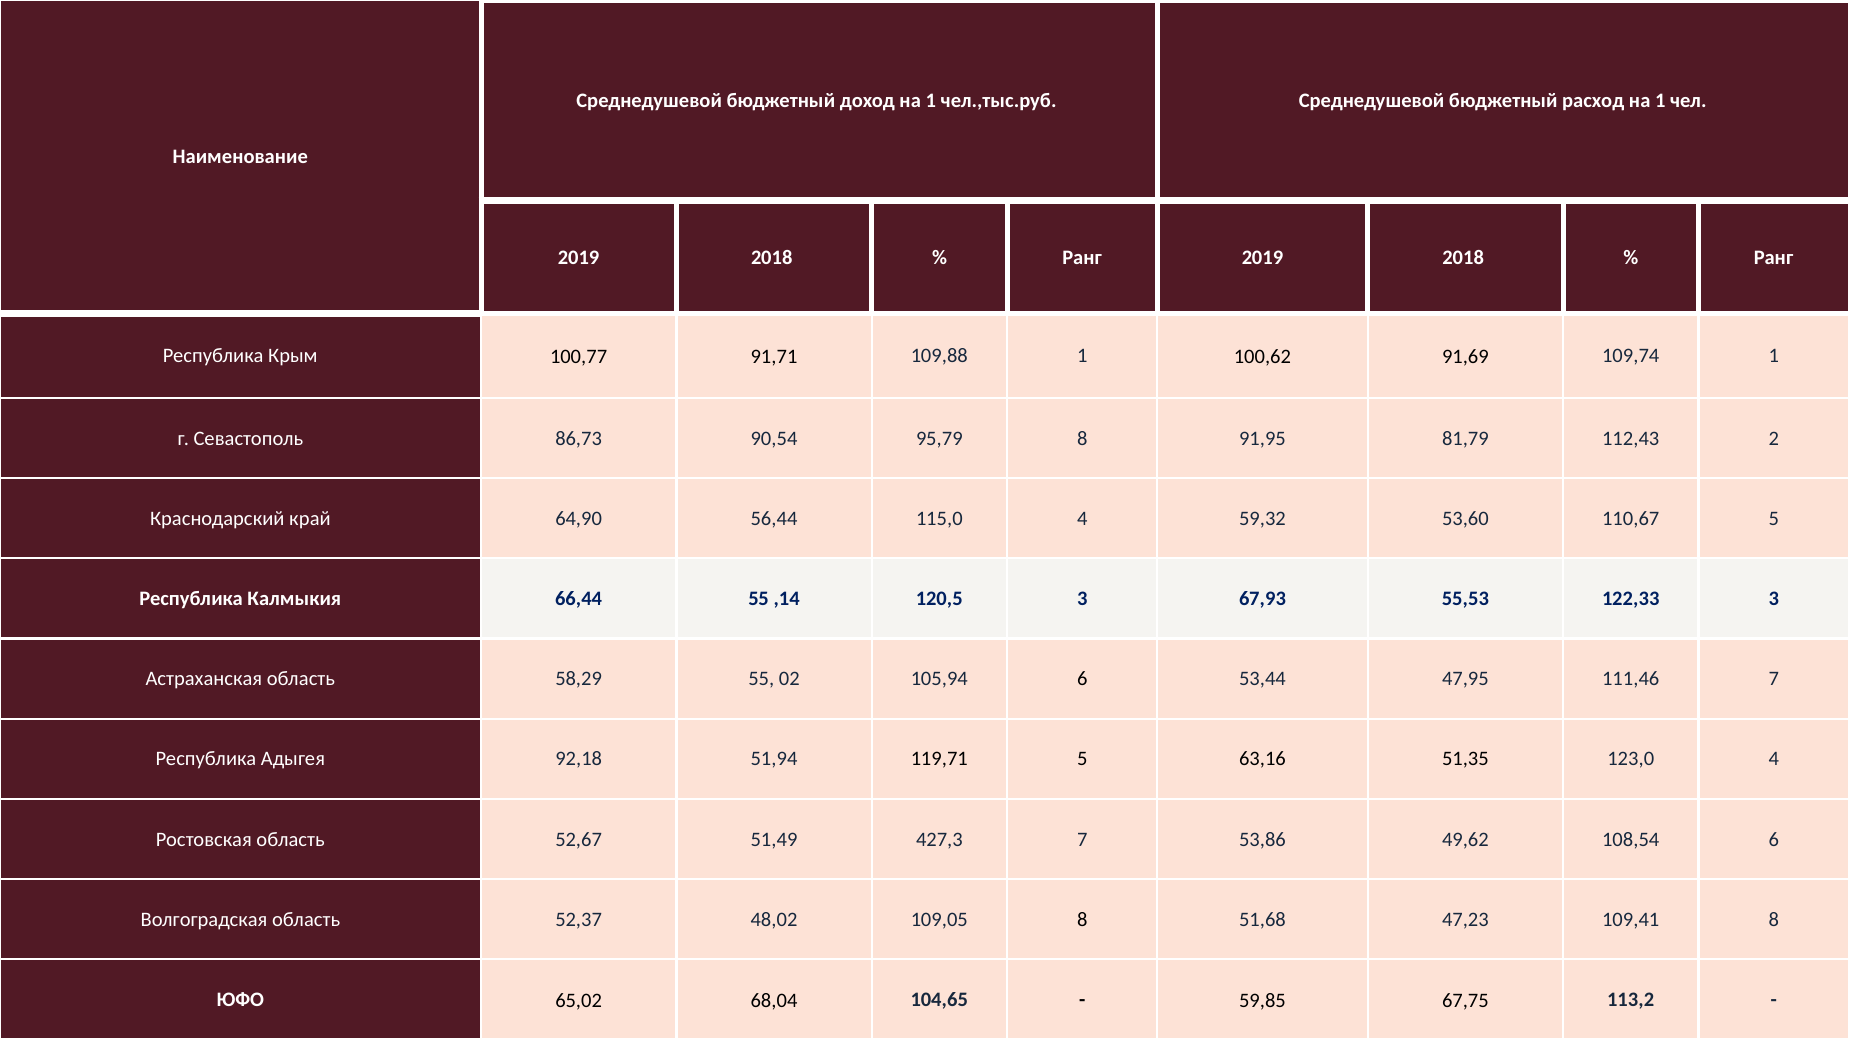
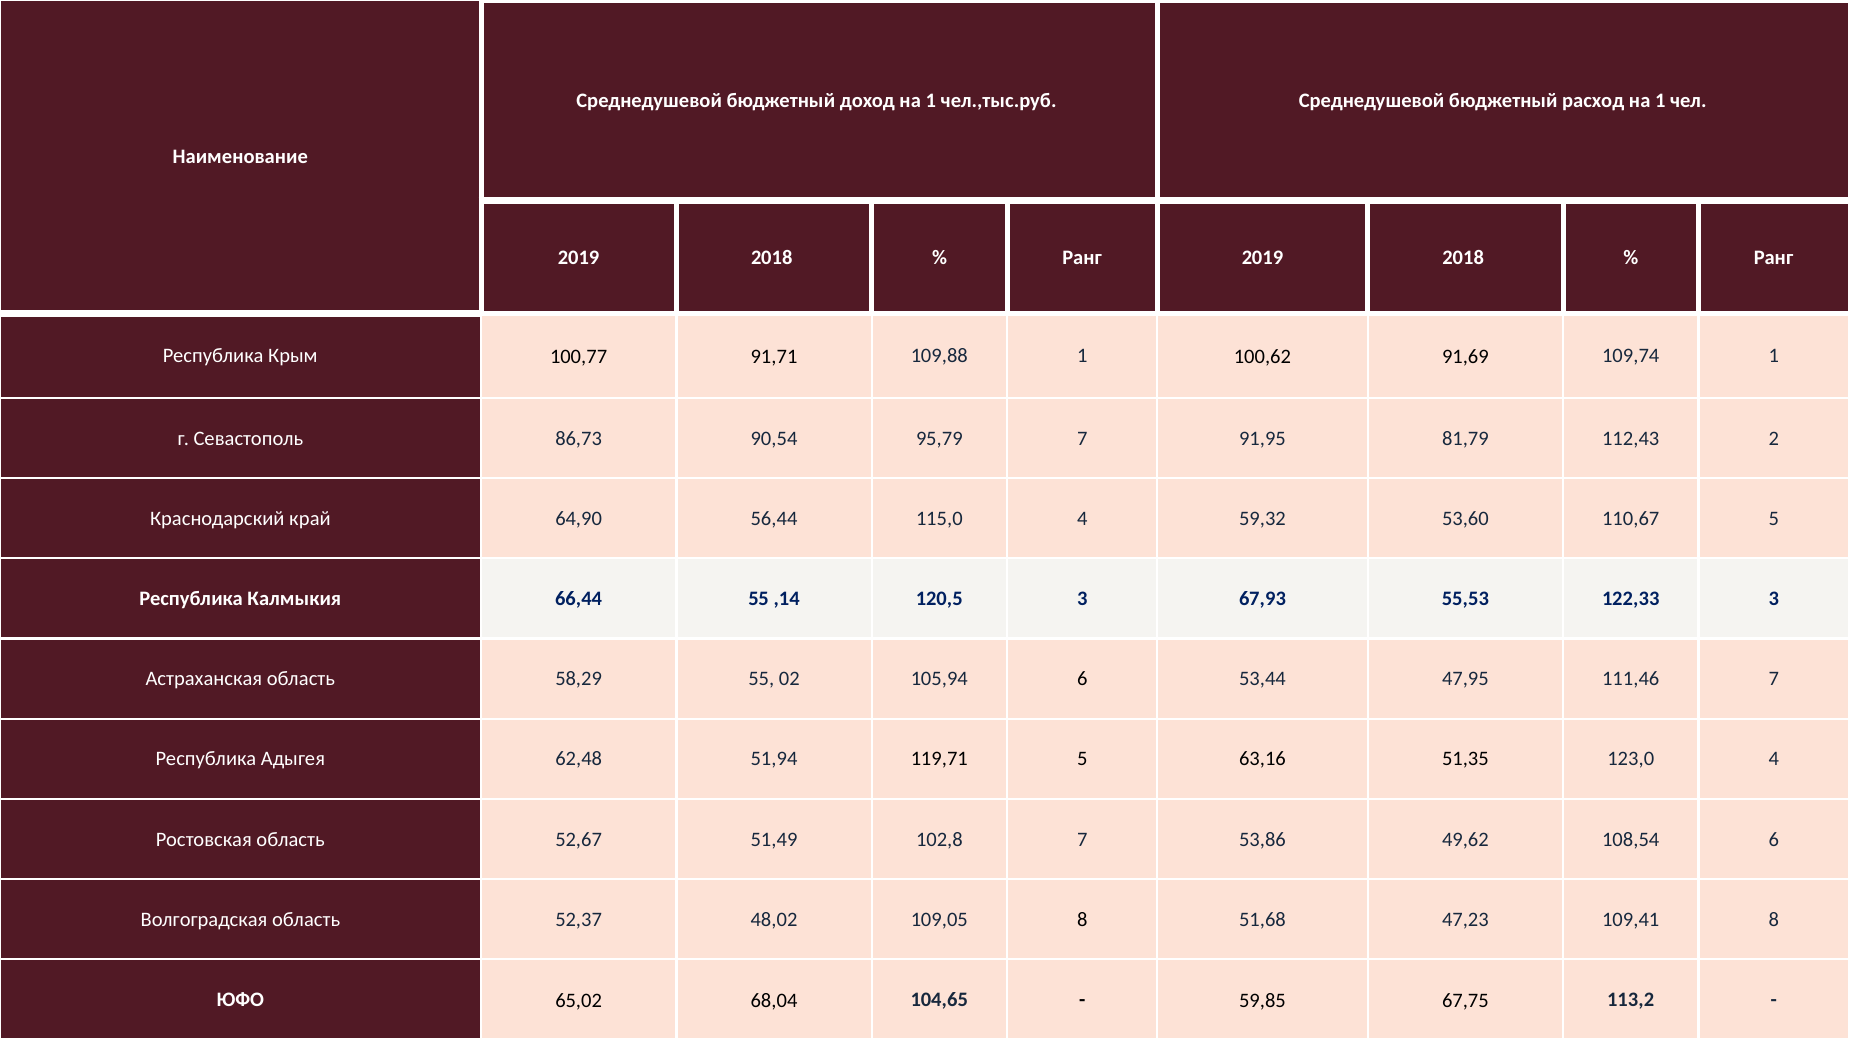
95,79 8: 8 -> 7 (1082, 438)
92,18: 92,18 -> 62,48 (579, 759)
427,3: 427,3 -> 102,8 (939, 839)
